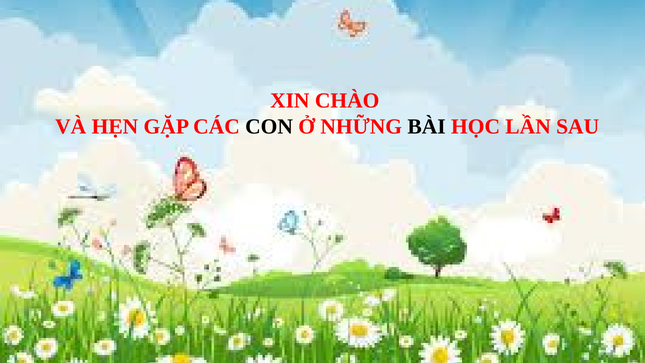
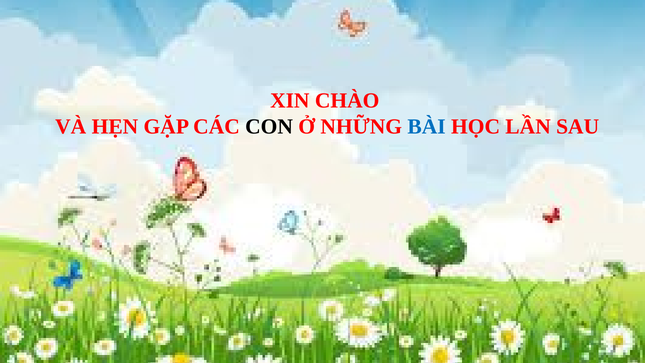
BÀI colour: black -> blue (427, 126)
